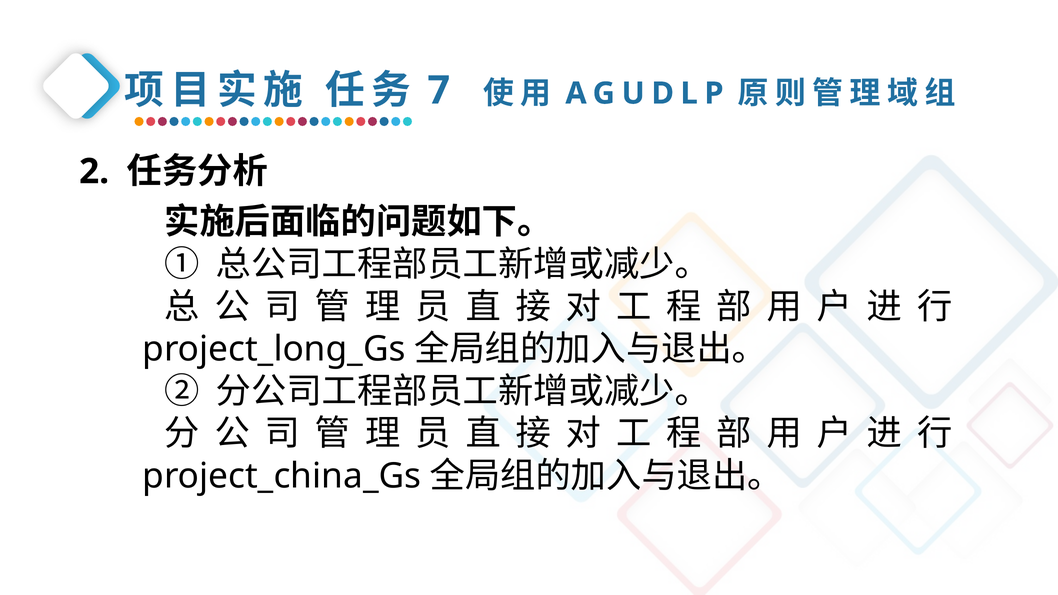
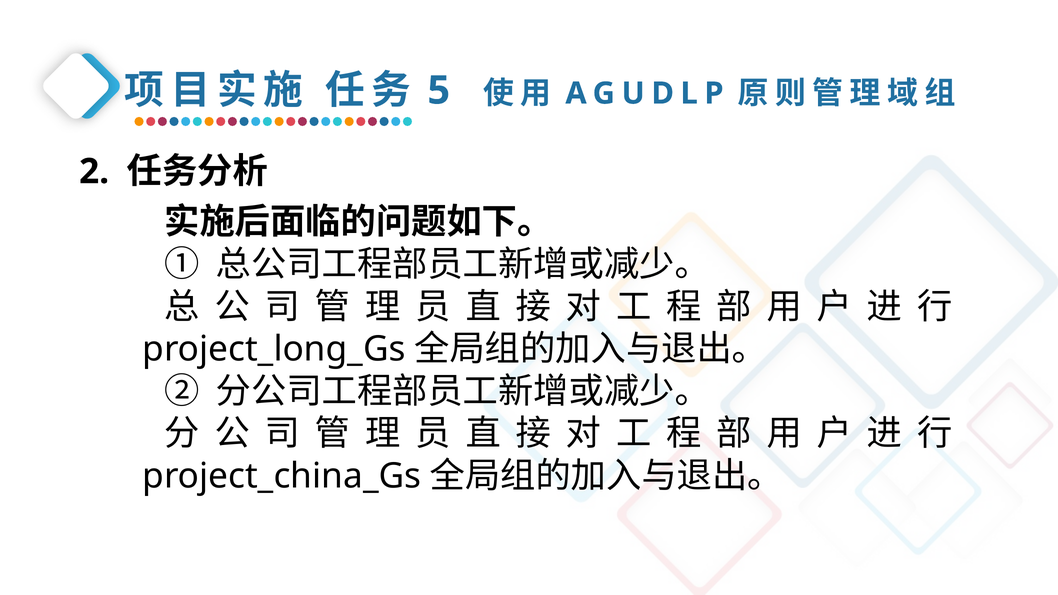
7: 7 -> 5 (439, 91)
